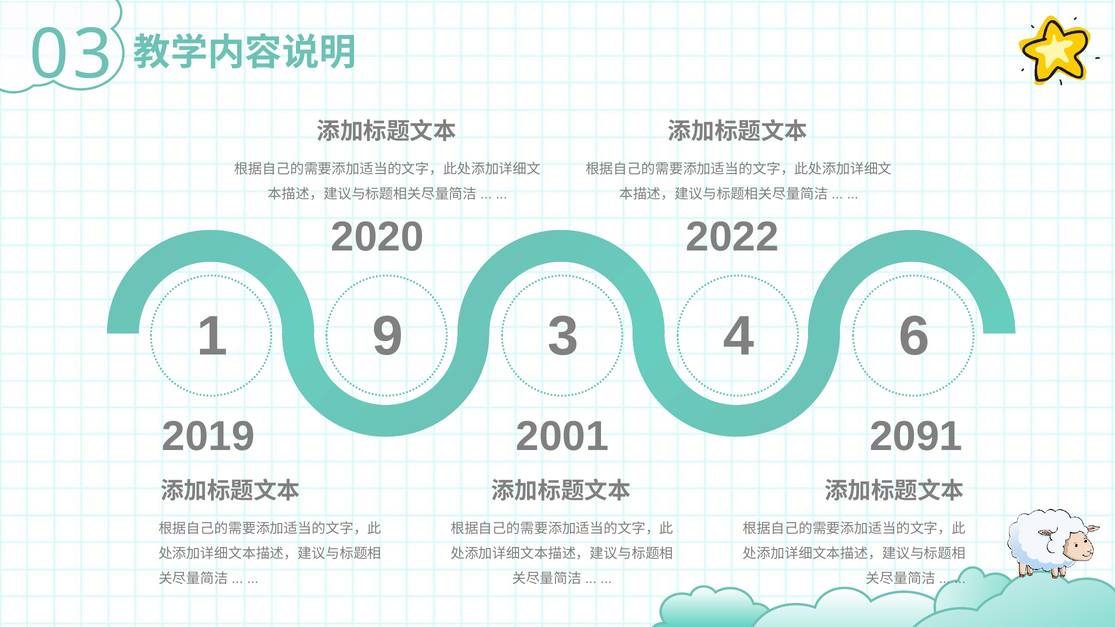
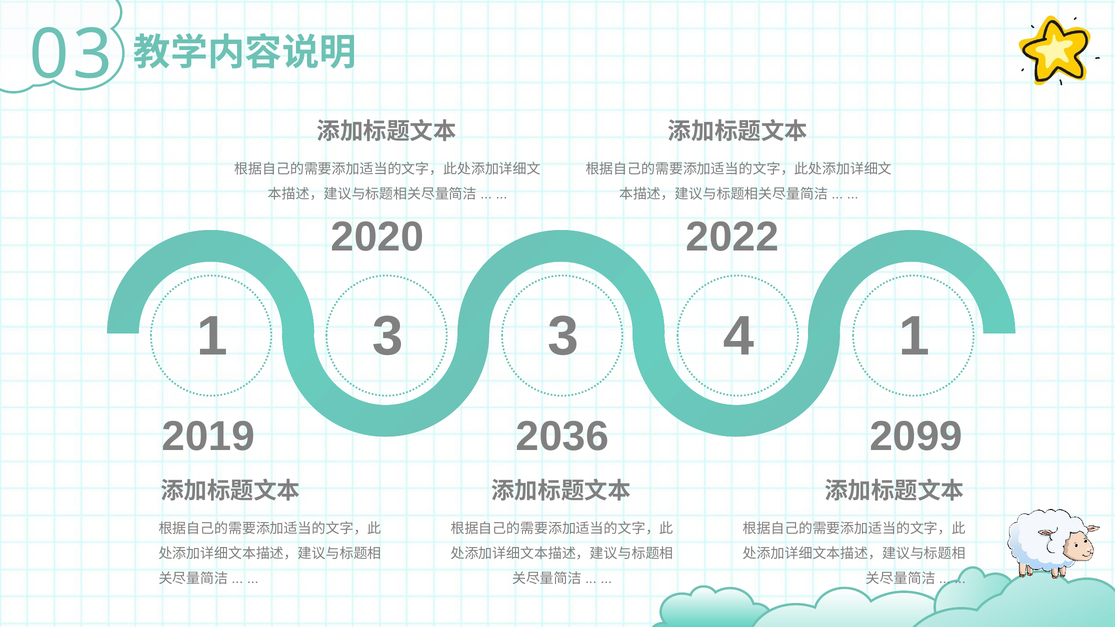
1 9: 9 -> 3 (388, 337)
4 6: 6 -> 1 (914, 337)
2001: 2001 -> 2036 (562, 437)
2091: 2091 -> 2099 (916, 437)
